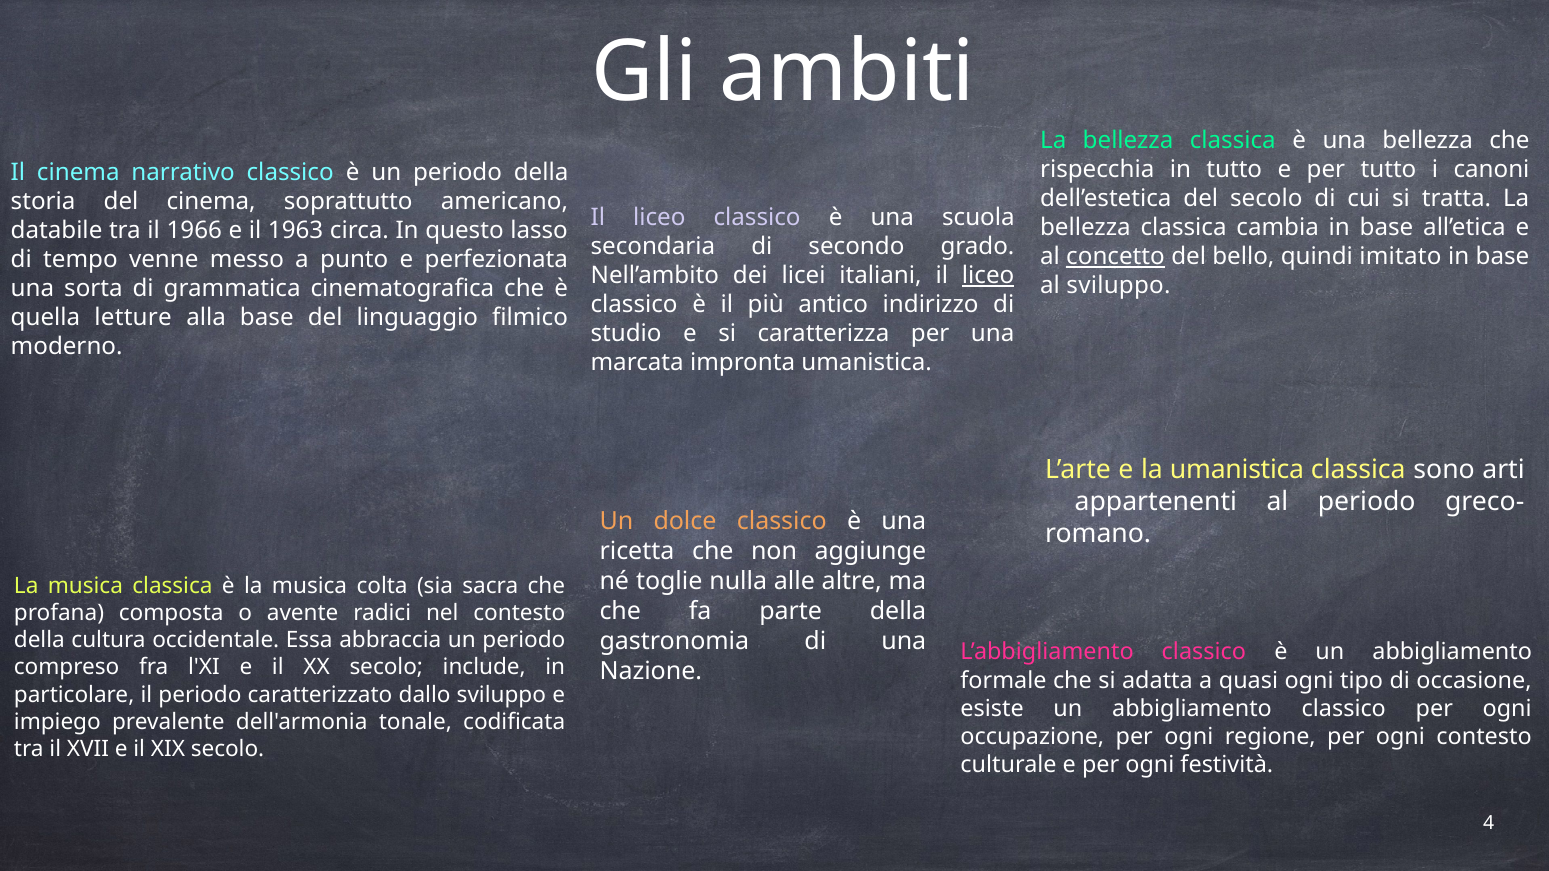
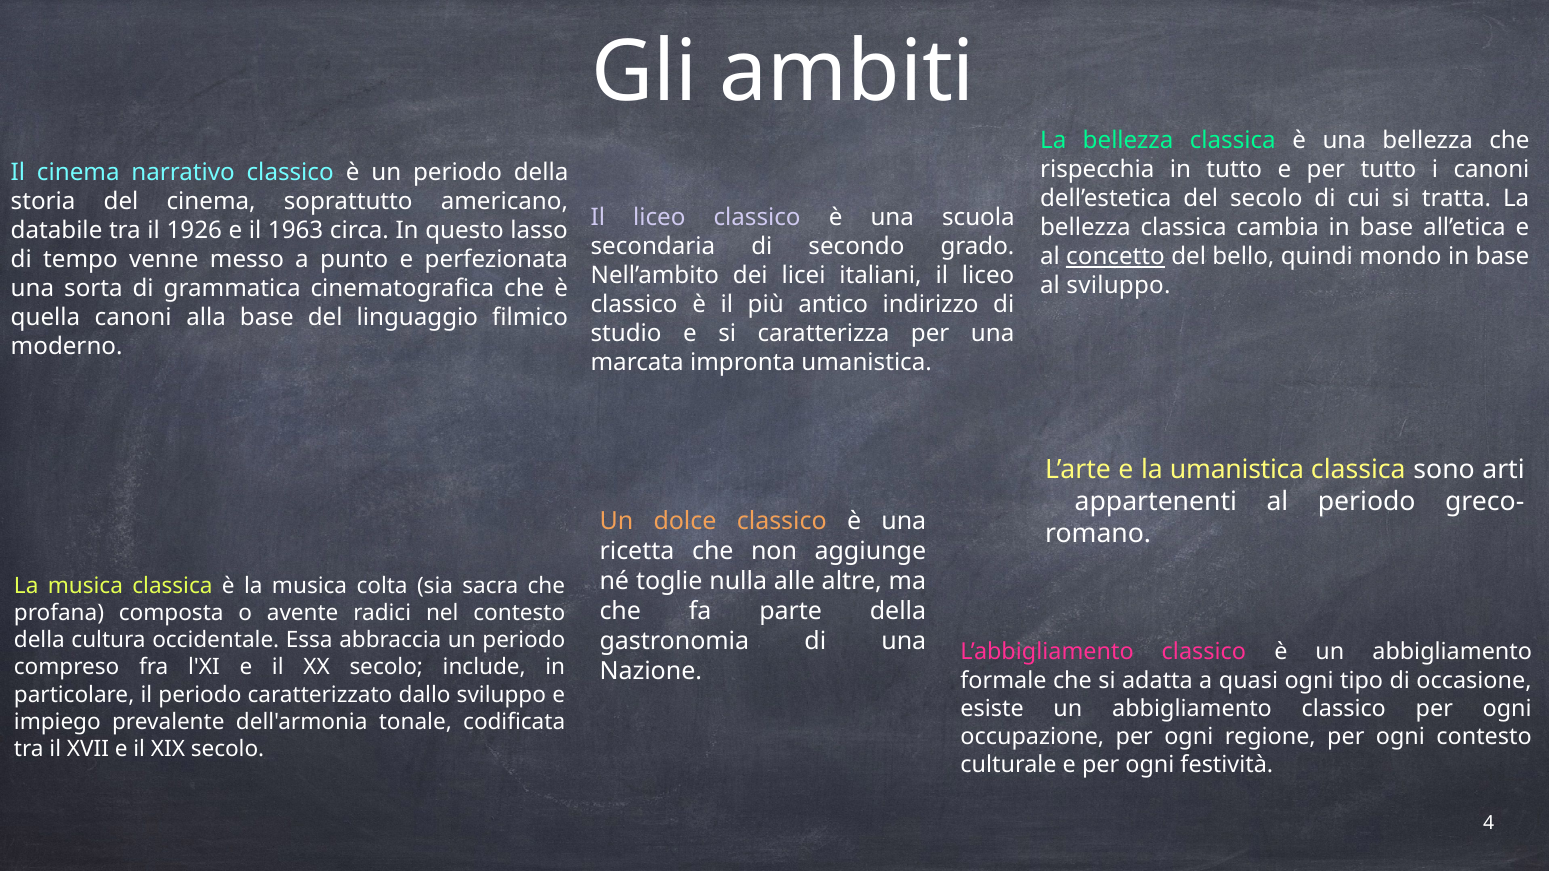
1966: 1966 -> 1926 (194, 231)
imitato: imitato -> mondo (1400, 257)
liceo underline: present -> none (988, 276)
quella letture: letture -> canoni (133, 318)
